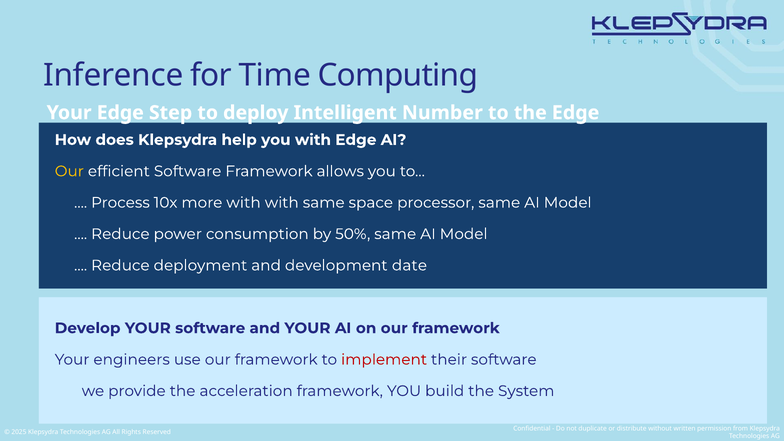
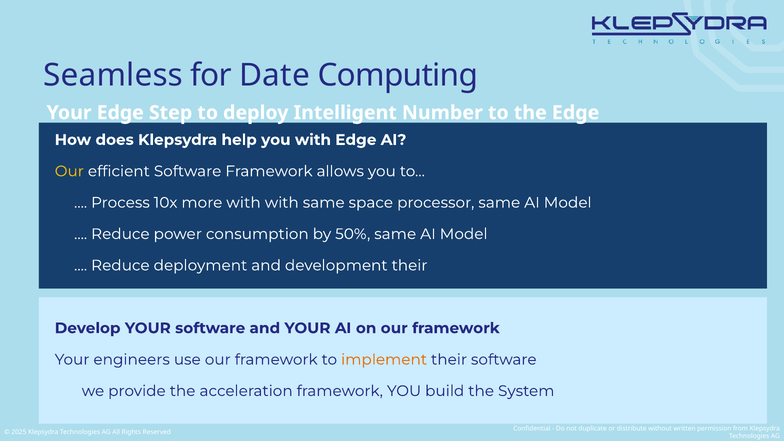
Inference: Inference -> Seamless (113, 75)
Time: Time -> Date (275, 75)
development date: date -> their (410, 265)
implement colour: red -> orange (384, 360)
